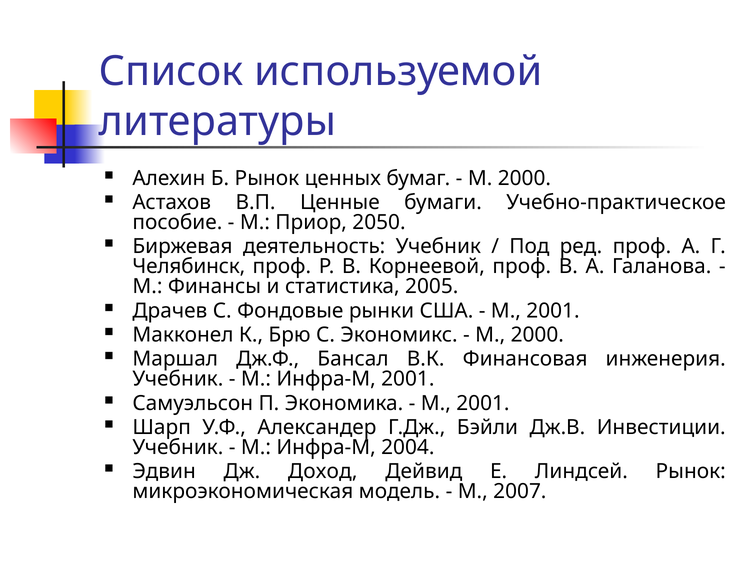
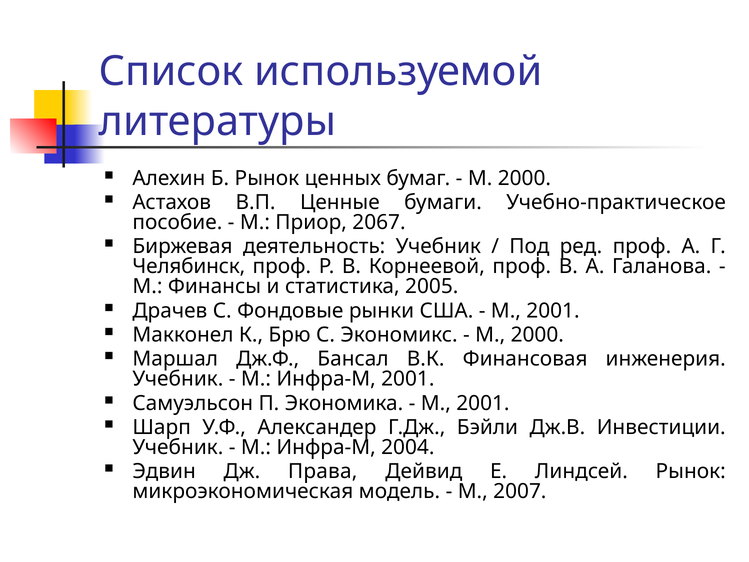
2050: 2050 -> 2067 (379, 222)
Доход: Доход -> Права (323, 471)
